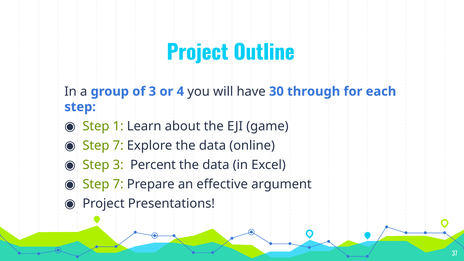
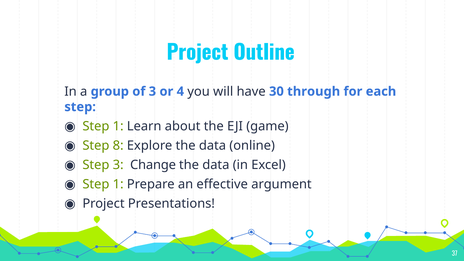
7: 7 -> 8 (118, 146)
Percent: Percent -> Change (153, 165)
7: 7 -> 1 (118, 184)
